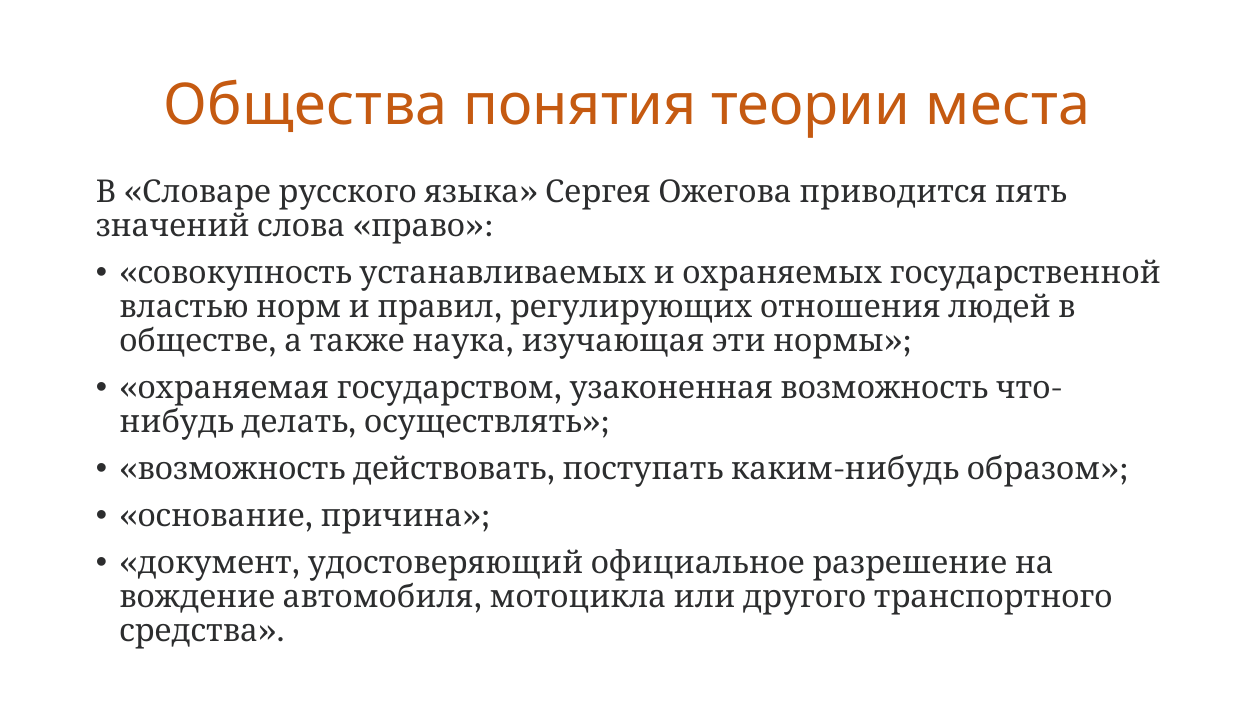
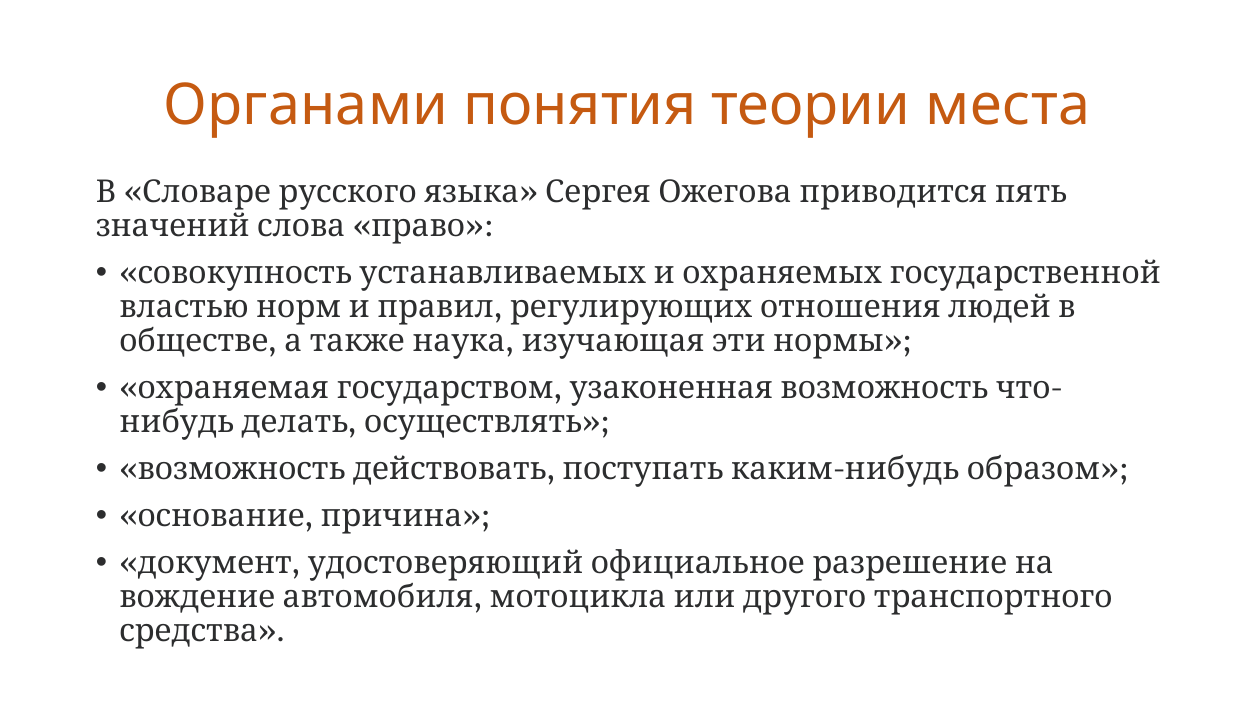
Общества: Общества -> Органами (306, 106)
